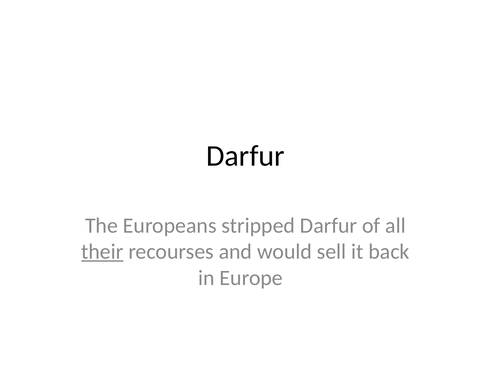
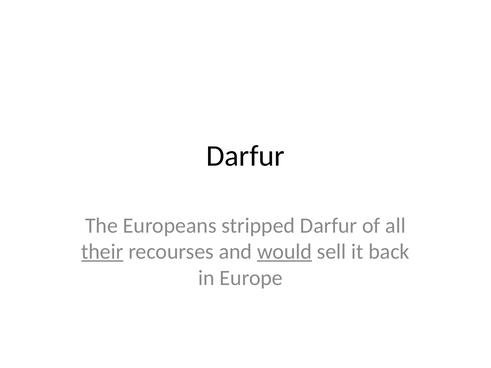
would underline: none -> present (284, 252)
